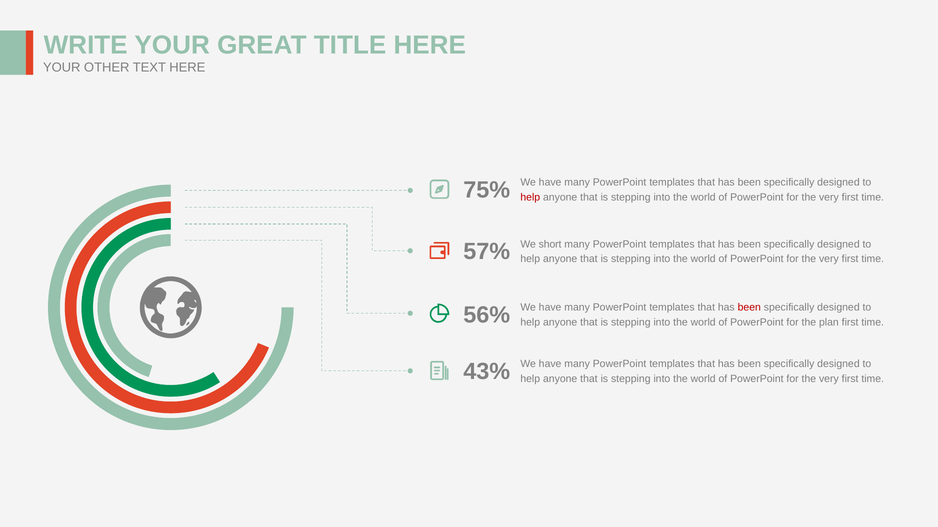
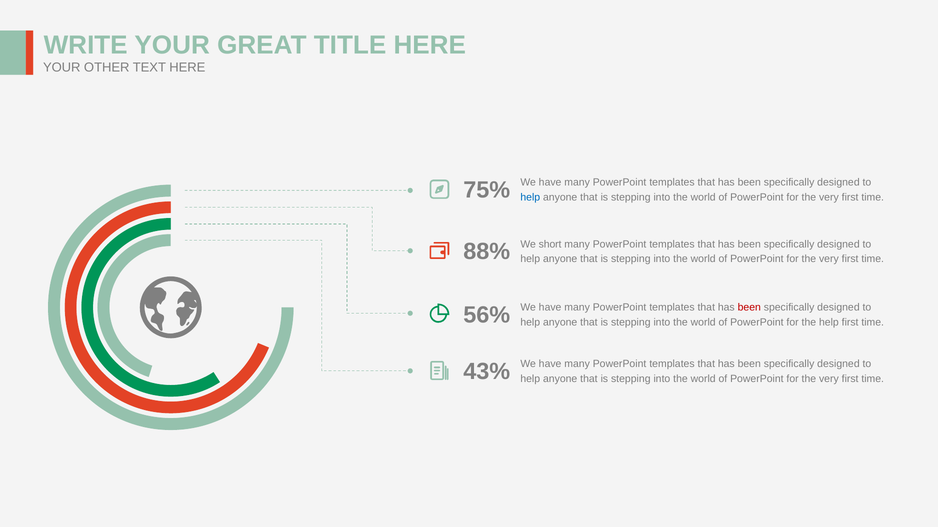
help colour: red -> blue (530, 197)
57%: 57% -> 88% (487, 252)
the plan: plan -> help (829, 322)
